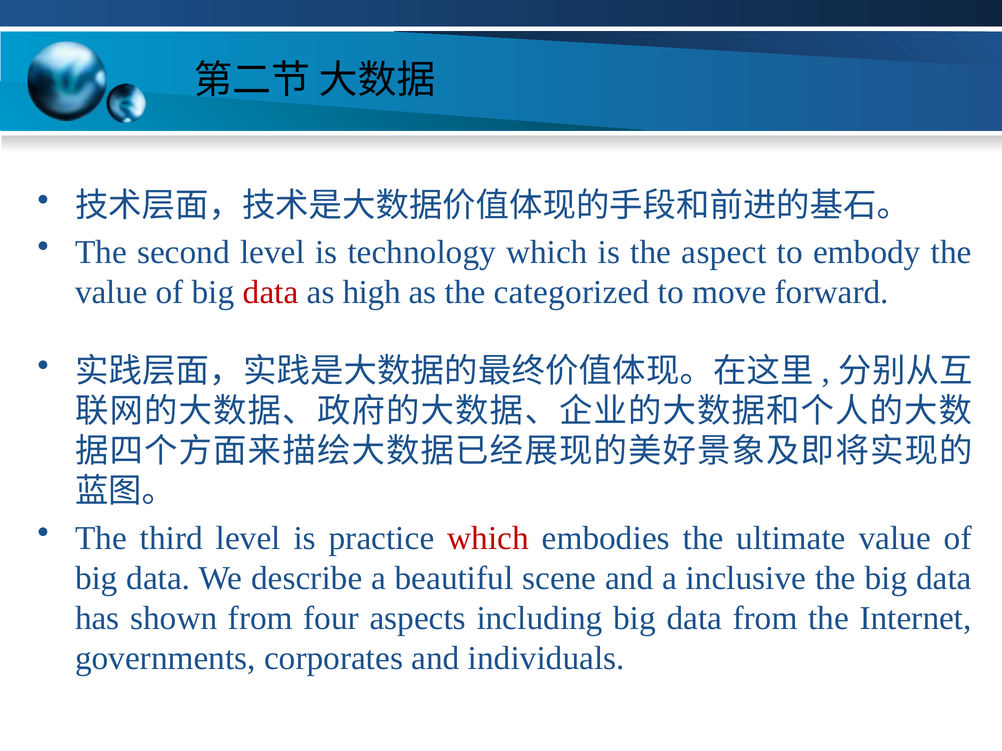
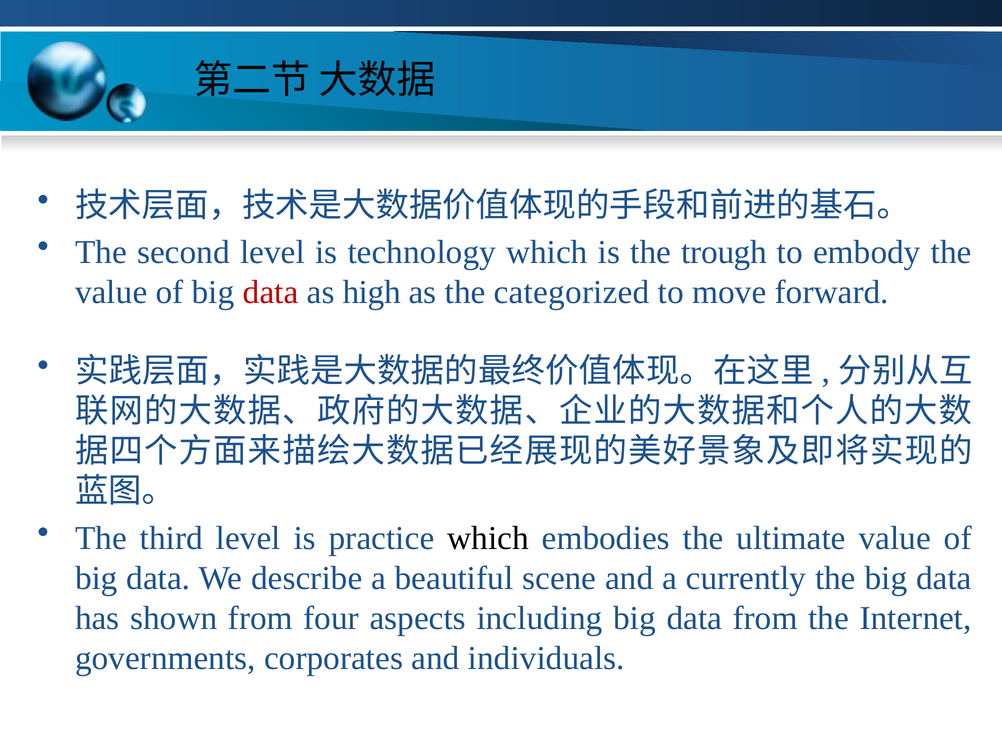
aspect: aspect -> trough (724, 253)
which colour: red -> black (488, 538)
inclusive: inclusive -> currently (746, 579)
